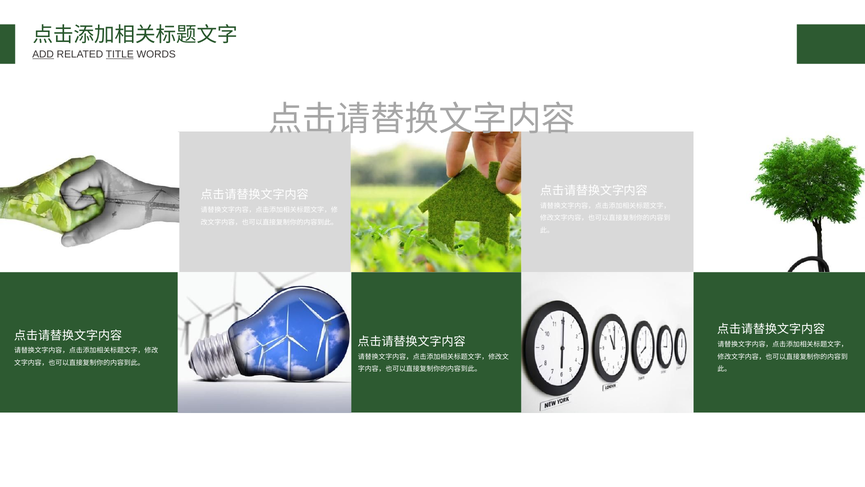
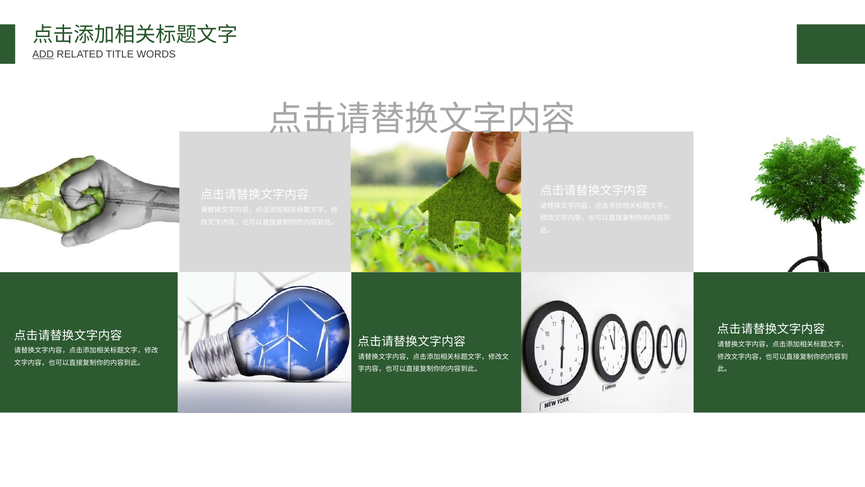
TITLE underline: present -> none (120, 54)
